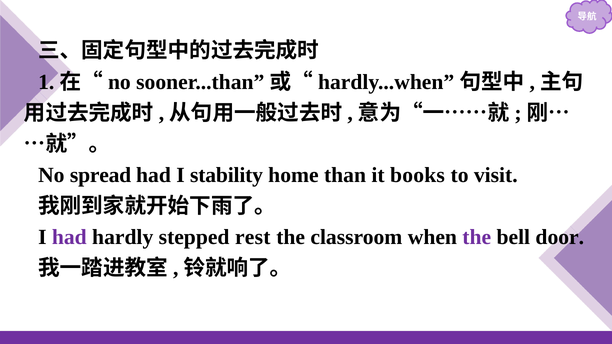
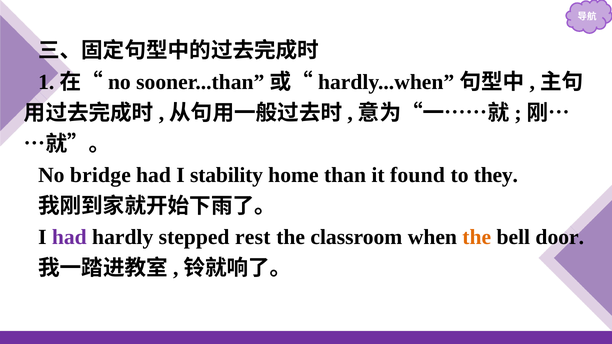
spread: spread -> bridge (100, 175)
books: books -> found (417, 175)
visit: visit -> they (496, 175)
the colour: purple -> orange (477, 237)
